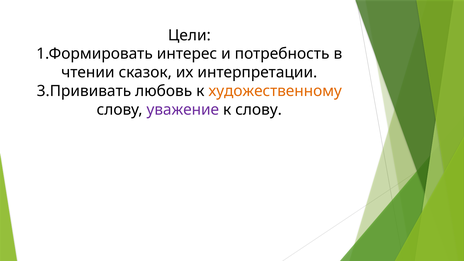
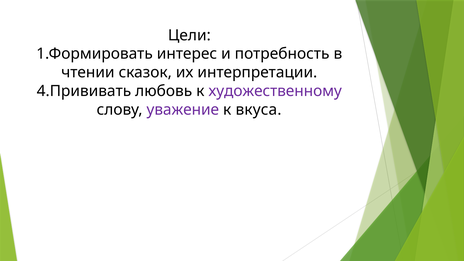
3.Прививать: 3.Прививать -> 4.Прививать (84, 91)
художественному colour: orange -> purple (275, 91)
к слову: слову -> вкуса (259, 110)
